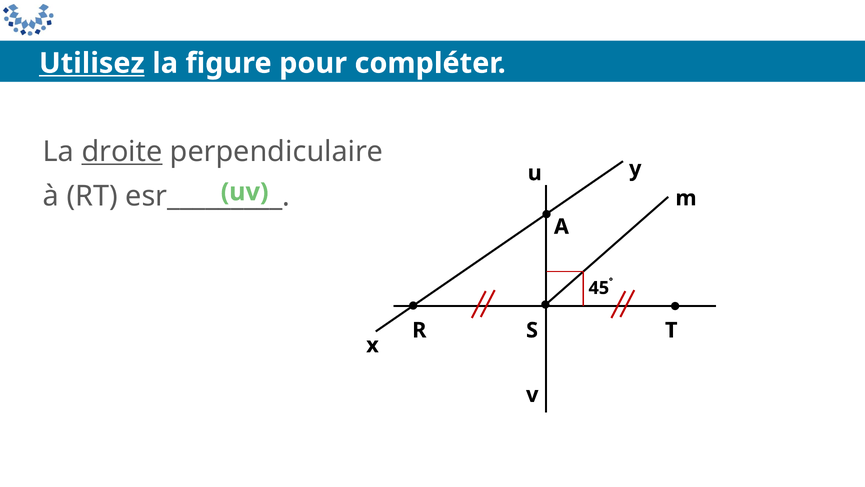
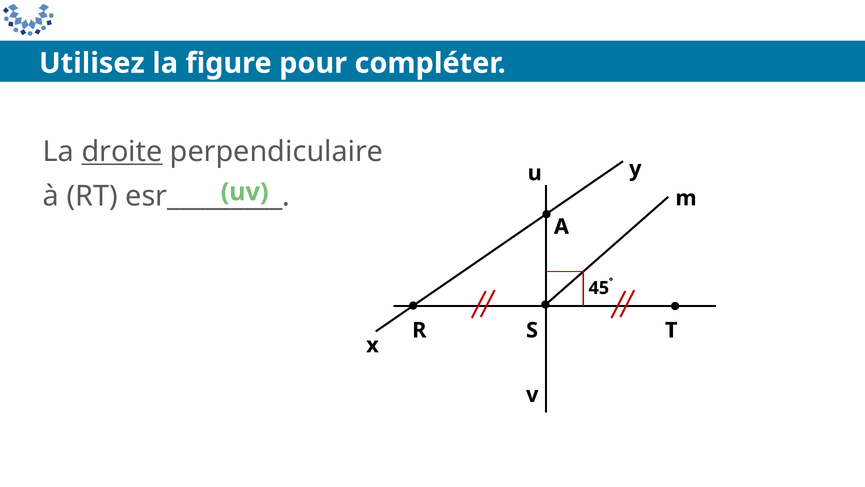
Utilisez underline: present -> none (92, 63)
